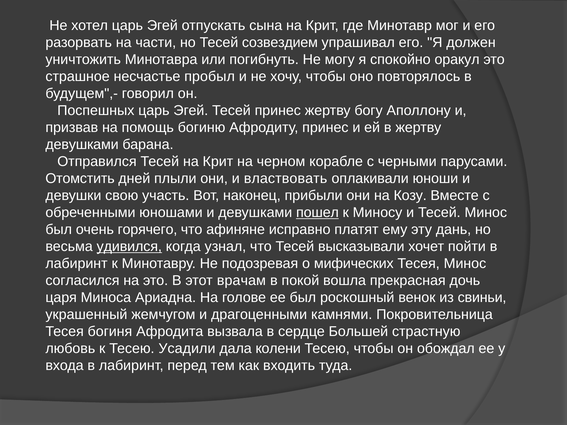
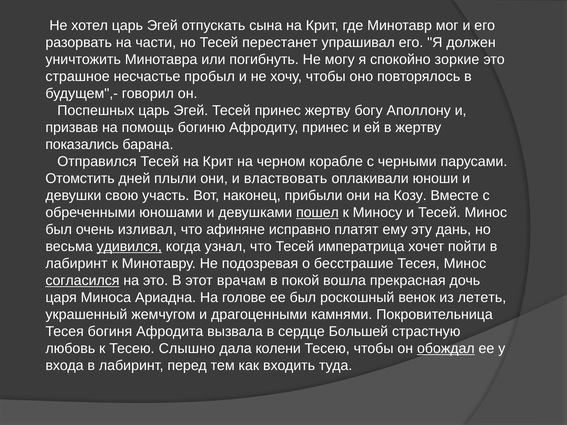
созвездием: созвездием -> перестанет (280, 43)
оракул: оракул -> зоркие (457, 60)
девушками: девушками -> показались (82, 145)
горячего: горячего -> изливал (147, 230)
высказывали: высказывали -> императрица (361, 247)
мифических: мифических -> бесстрашие (354, 264)
согласился underline: none -> present (82, 281)
свиньи: свиньи -> лететь (482, 298)
Усадили: Усадили -> Слышно (187, 349)
обождал underline: none -> present (446, 349)
